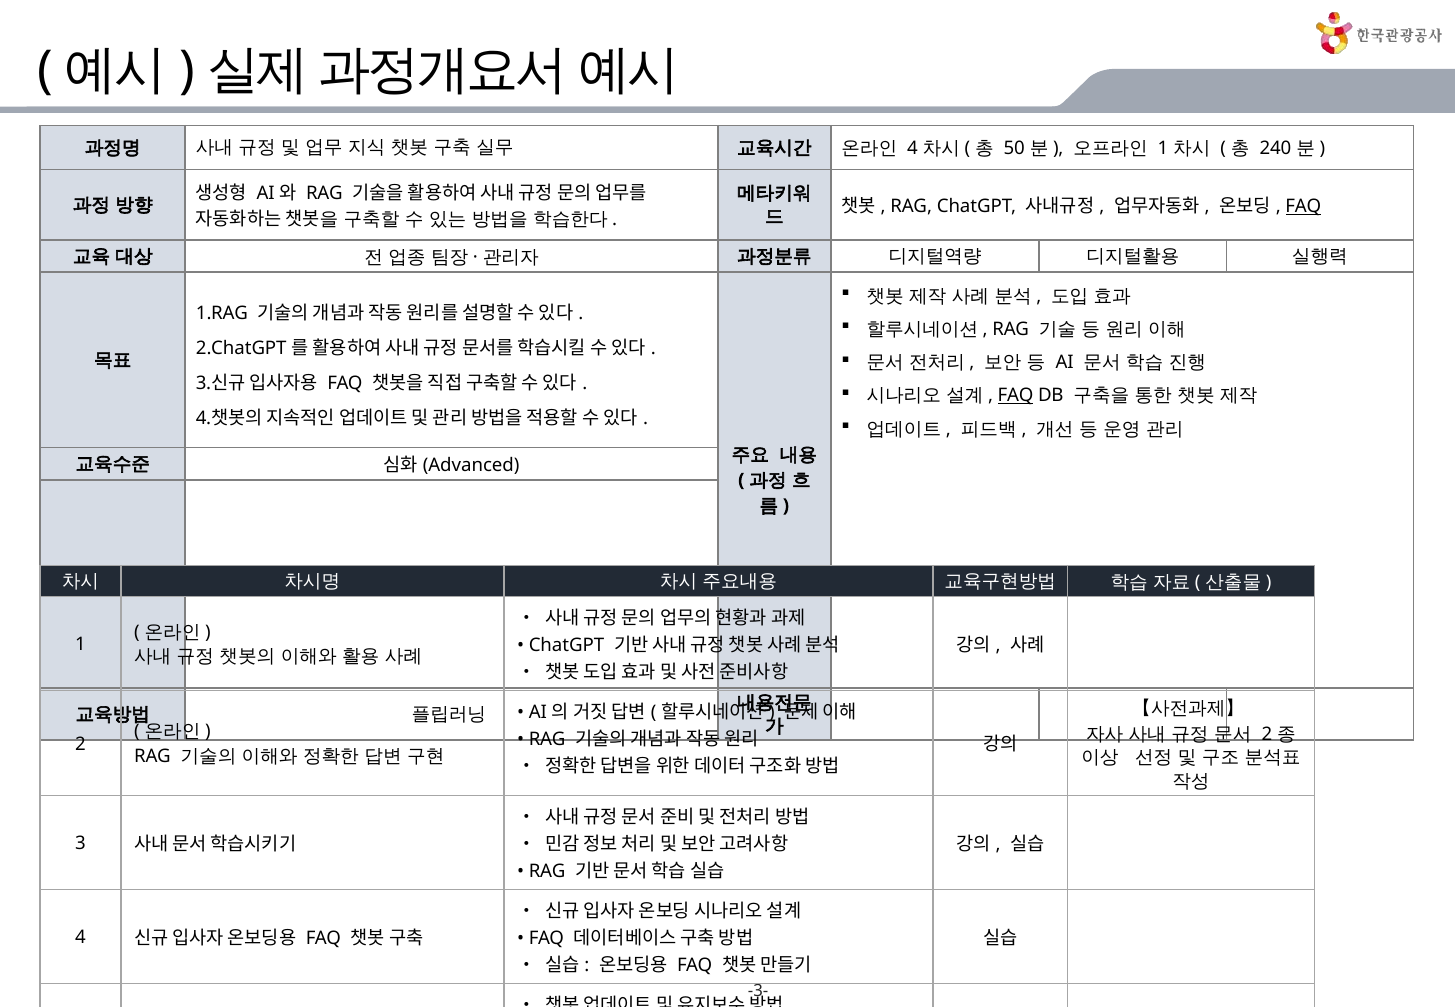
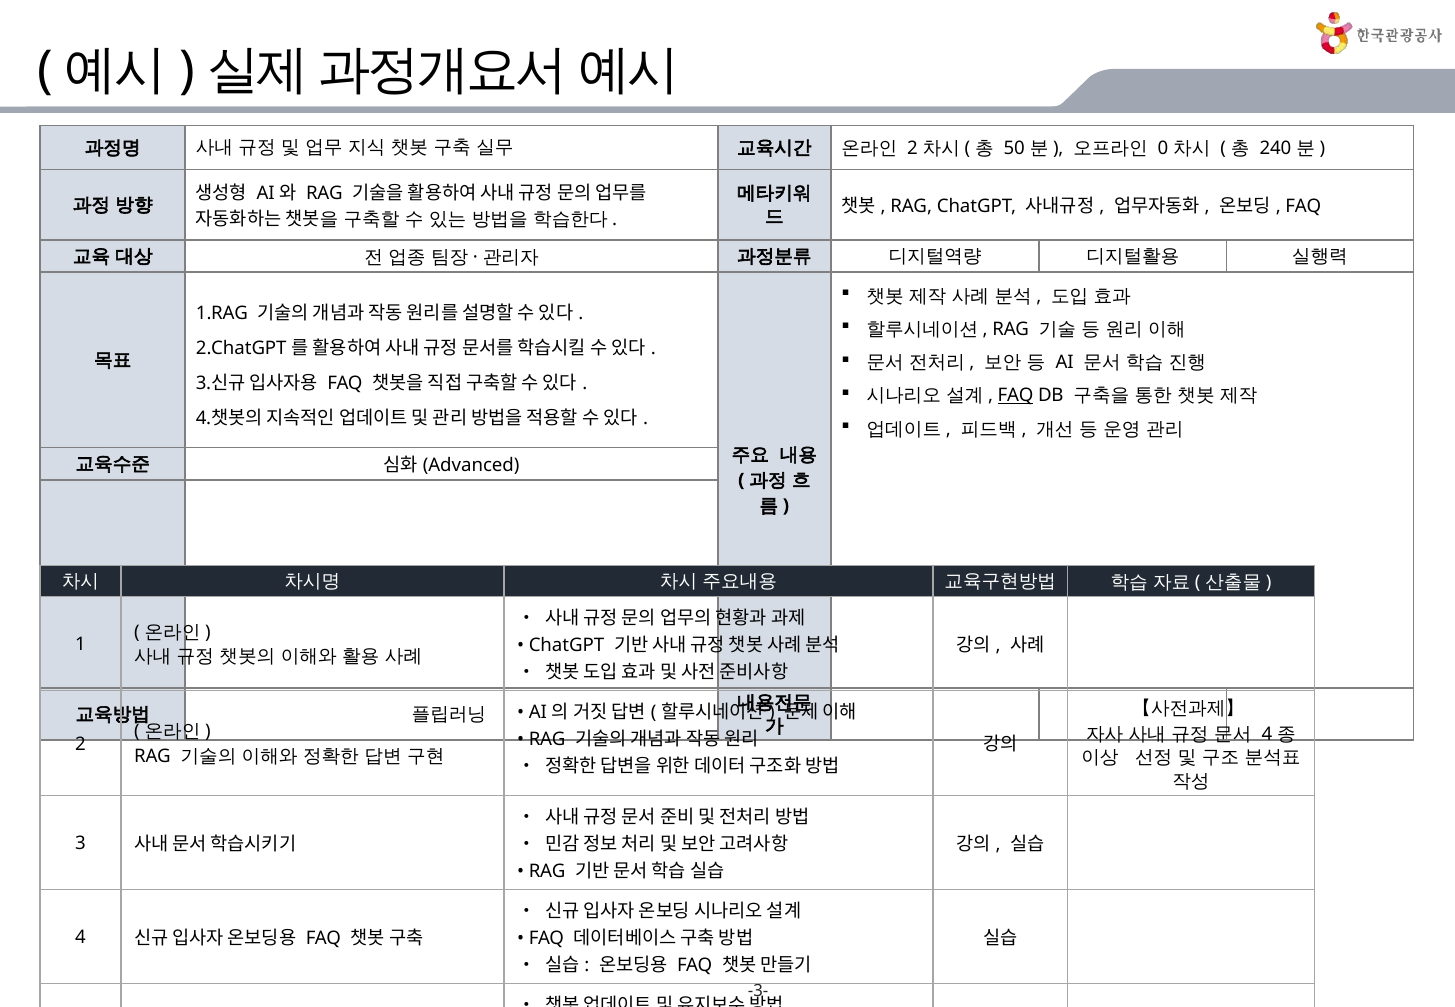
4: 4 -> 2 (913, 149)
1: 1 -> 0 (1163, 149)
FAQ underline: present -> none (1303, 207)
2: 2 -> 4 (1267, 734)
